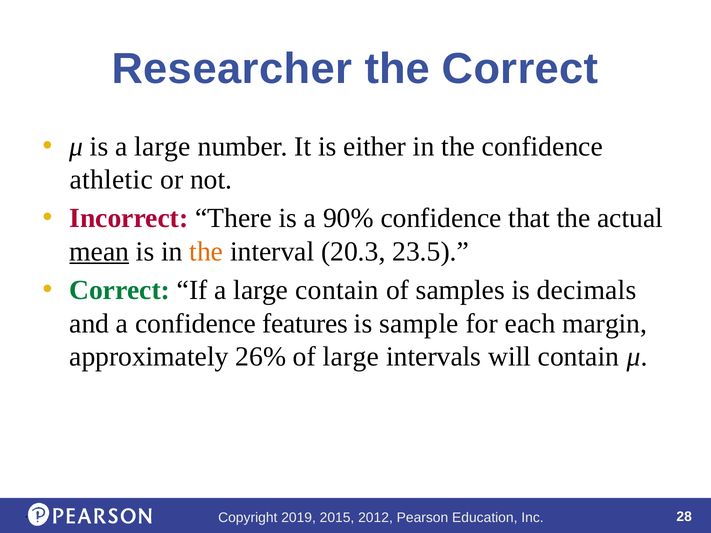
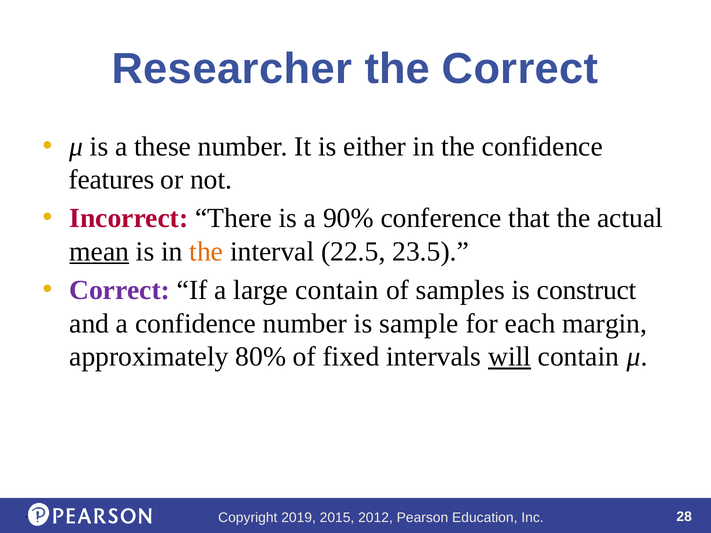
is a large: large -> these (163, 147)
athletic: athletic -> features (112, 180)
90% confidence: confidence -> conference (441, 218)
20.3: 20.3 -> 22.5 (353, 252)
Correct colour: green -> purple (120, 290)
decimals: decimals -> construct (587, 290)
confidence features: features -> number (305, 324)
26%: 26% -> 80% (261, 357)
of large: large -> fixed (351, 357)
will underline: none -> present (510, 357)
